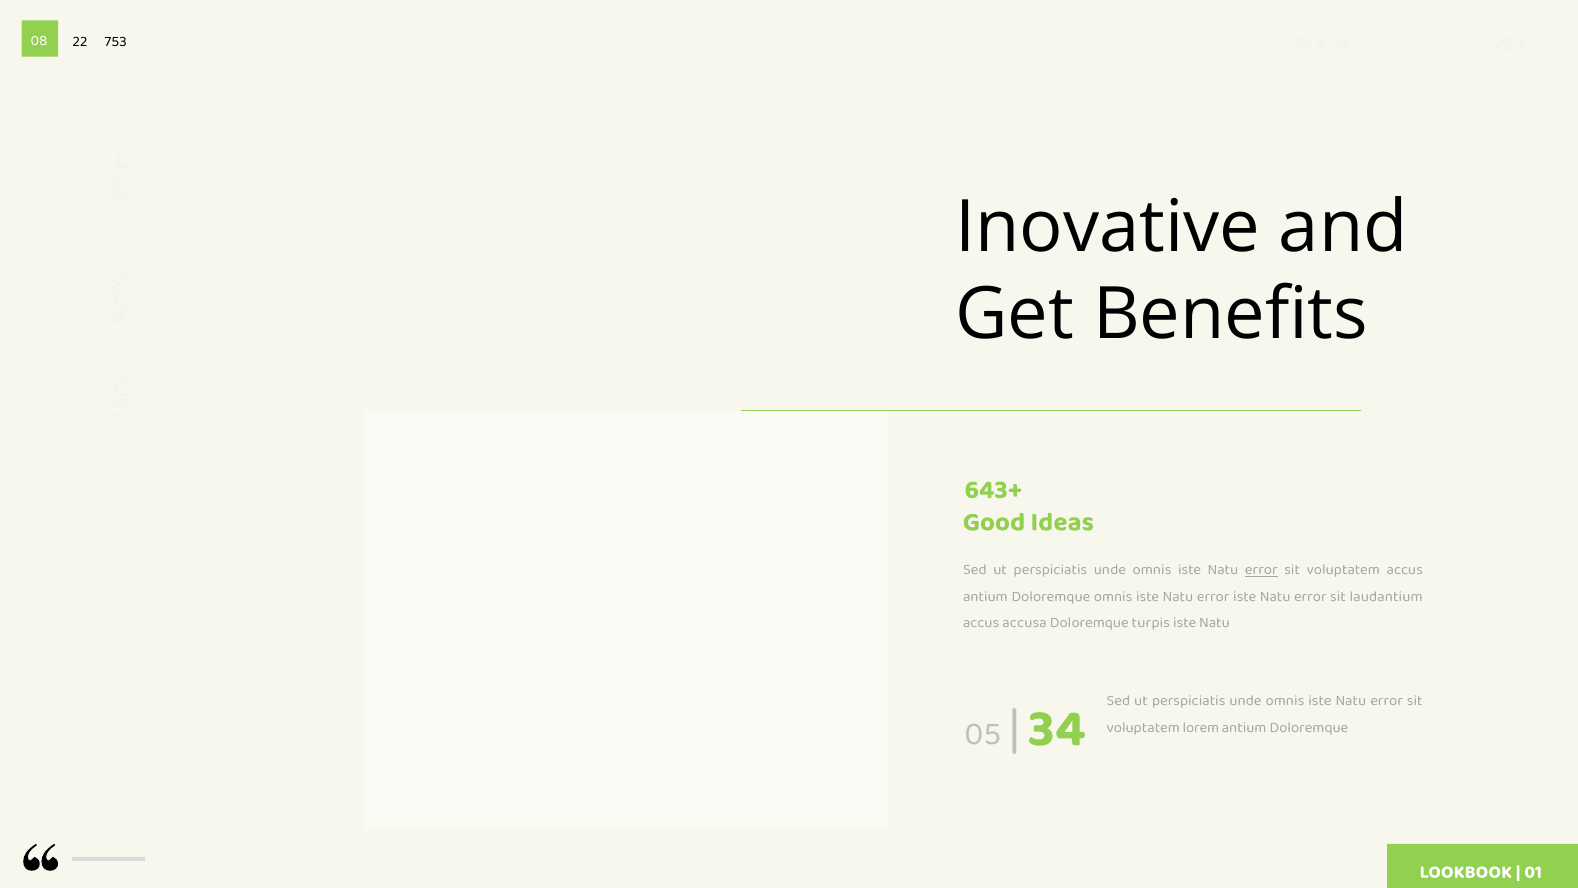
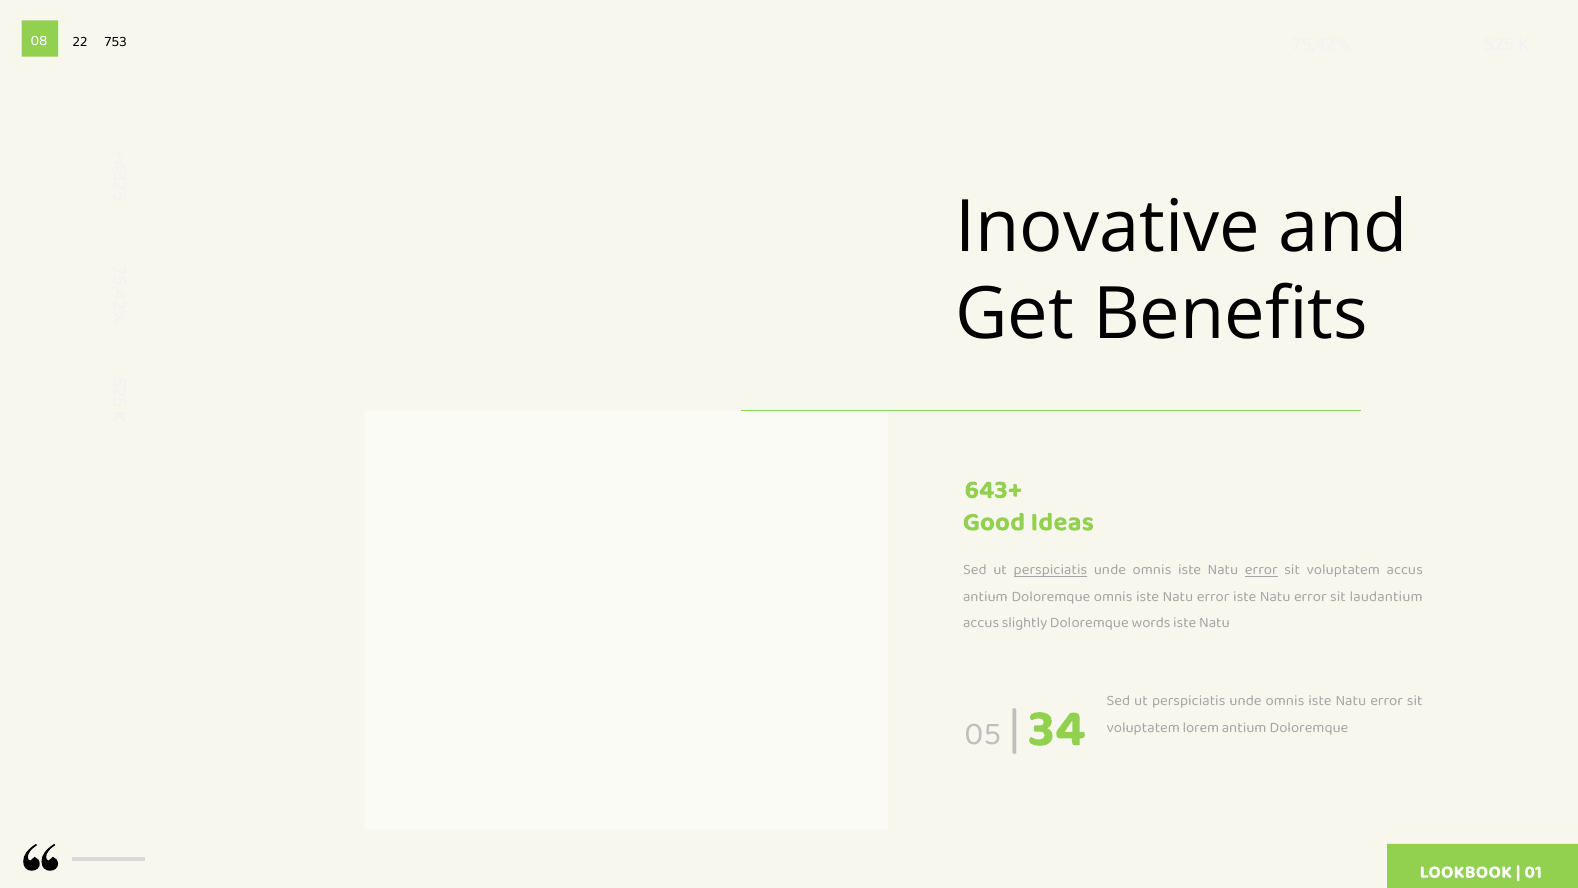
perspiciatis underline: none -> present (1050, 569)
accusa: accusa -> slightly (1025, 623)
turpis: turpis -> words (1151, 623)
